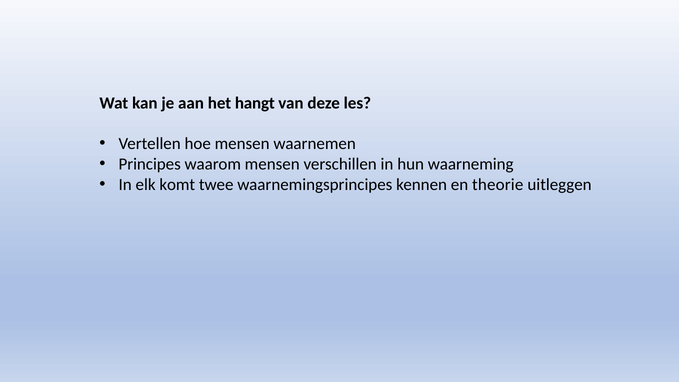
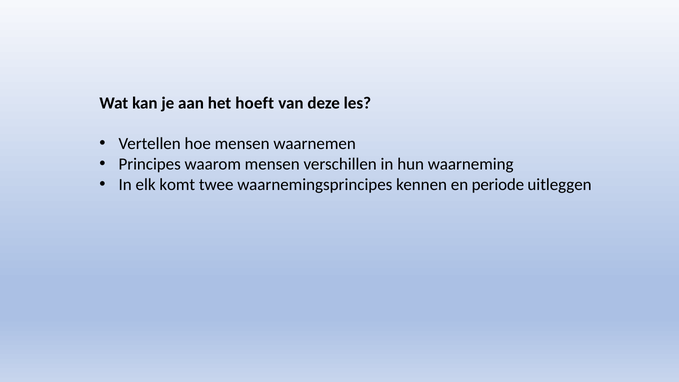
hangt: hangt -> hoeft (255, 103)
theorie: theorie -> periode (498, 184)
